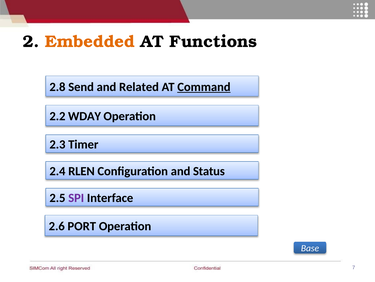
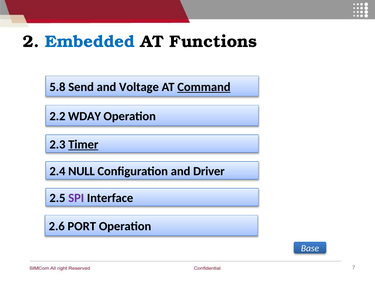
Embedded colour: orange -> blue (90, 41)
2.8: 2.8 -> 5.8 (57, 87)
Related: Related -> Voltage (139, 87)
Timer underline: none -> present (83, 144)
RLEN: RLEN -> NULL (82, 171)
Status: Status -> Driver (209, 171)
